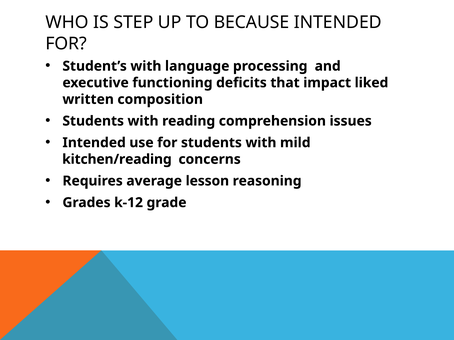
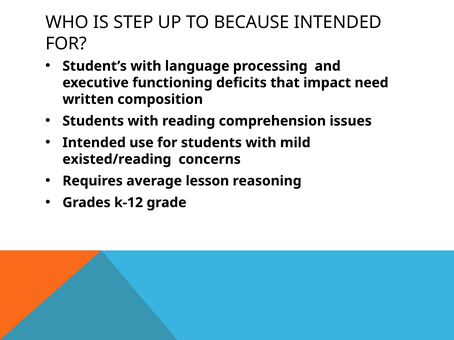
liked: liked -> need (372, 83)
kitchen/reading: kitchen/reading -> existed/reading (117, 159)
